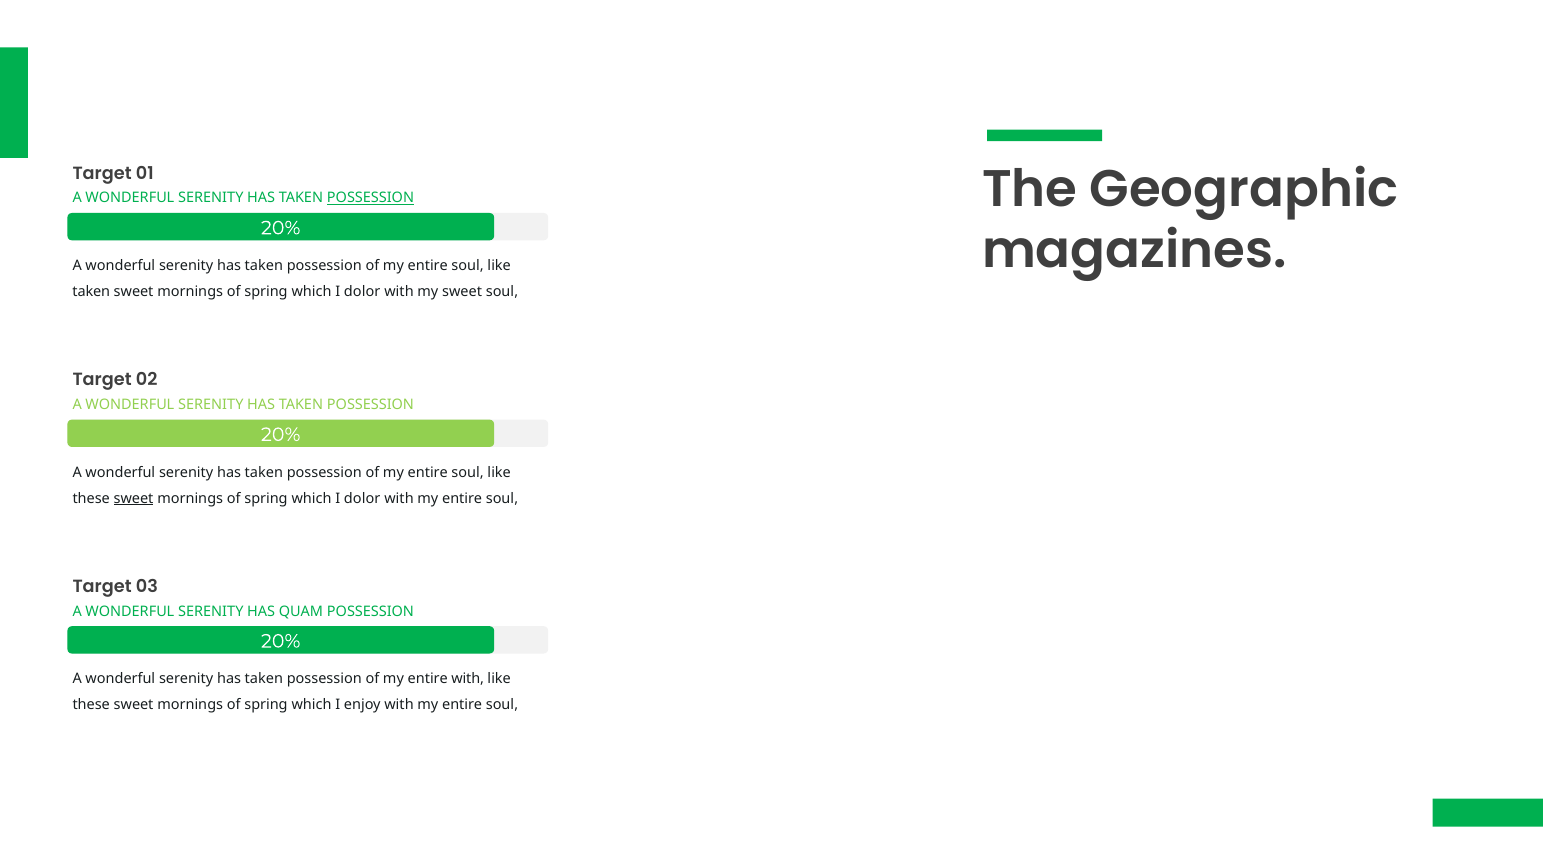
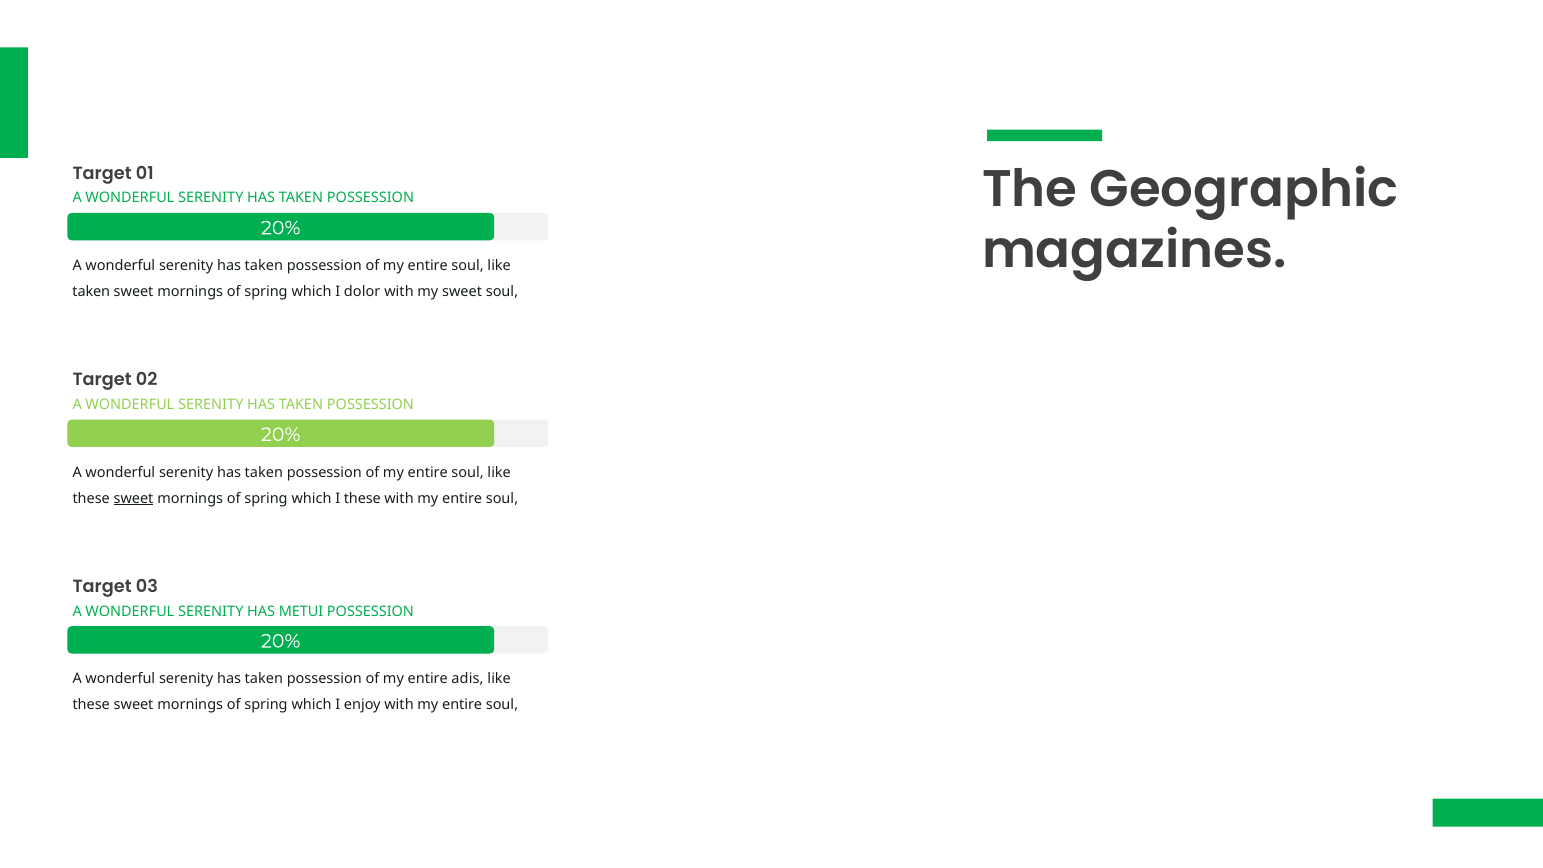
POSSESSION underline: present -> none (370, 198)
dolor: dolor -> these (362, 498)
QUAM: QUAM -> METUI (301, 611)
entire with: with -> adis (468, 679)
